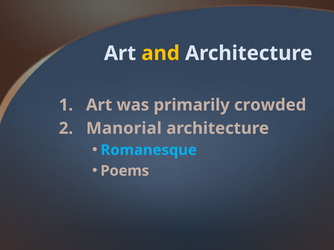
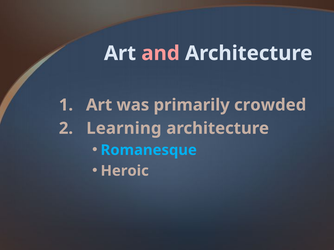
and colour: yellow -> pink (161, 53)
Manorial: Manorial -> Learning (124, 129)
Poems: Poems -> Heroic (125, 171)
